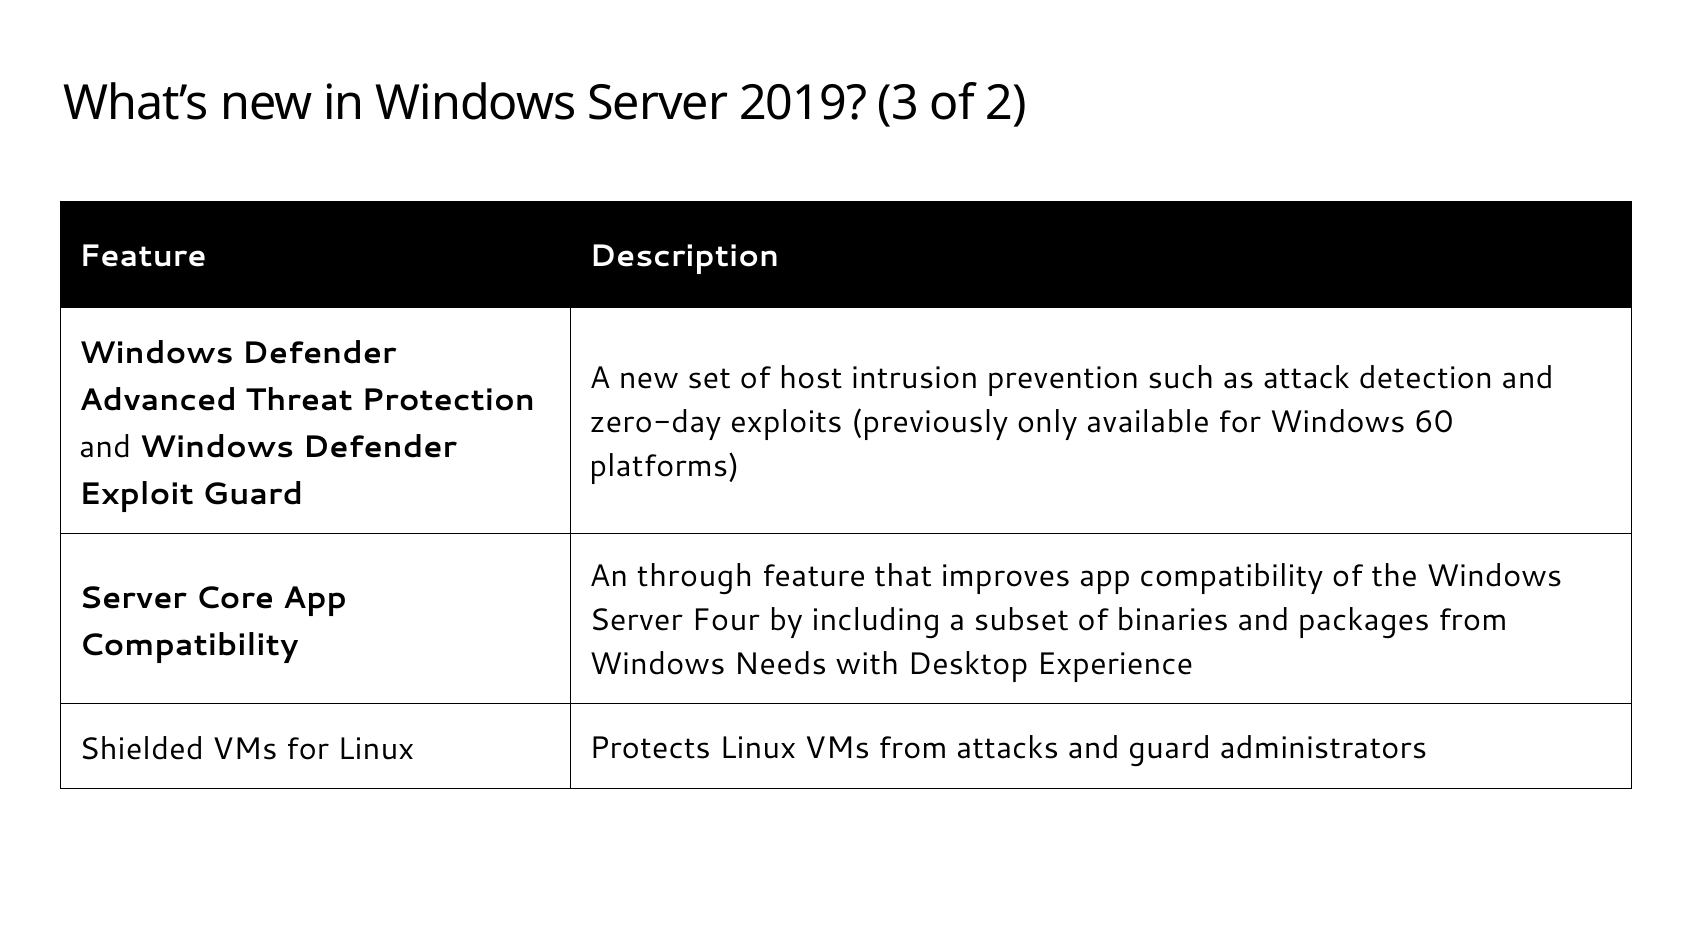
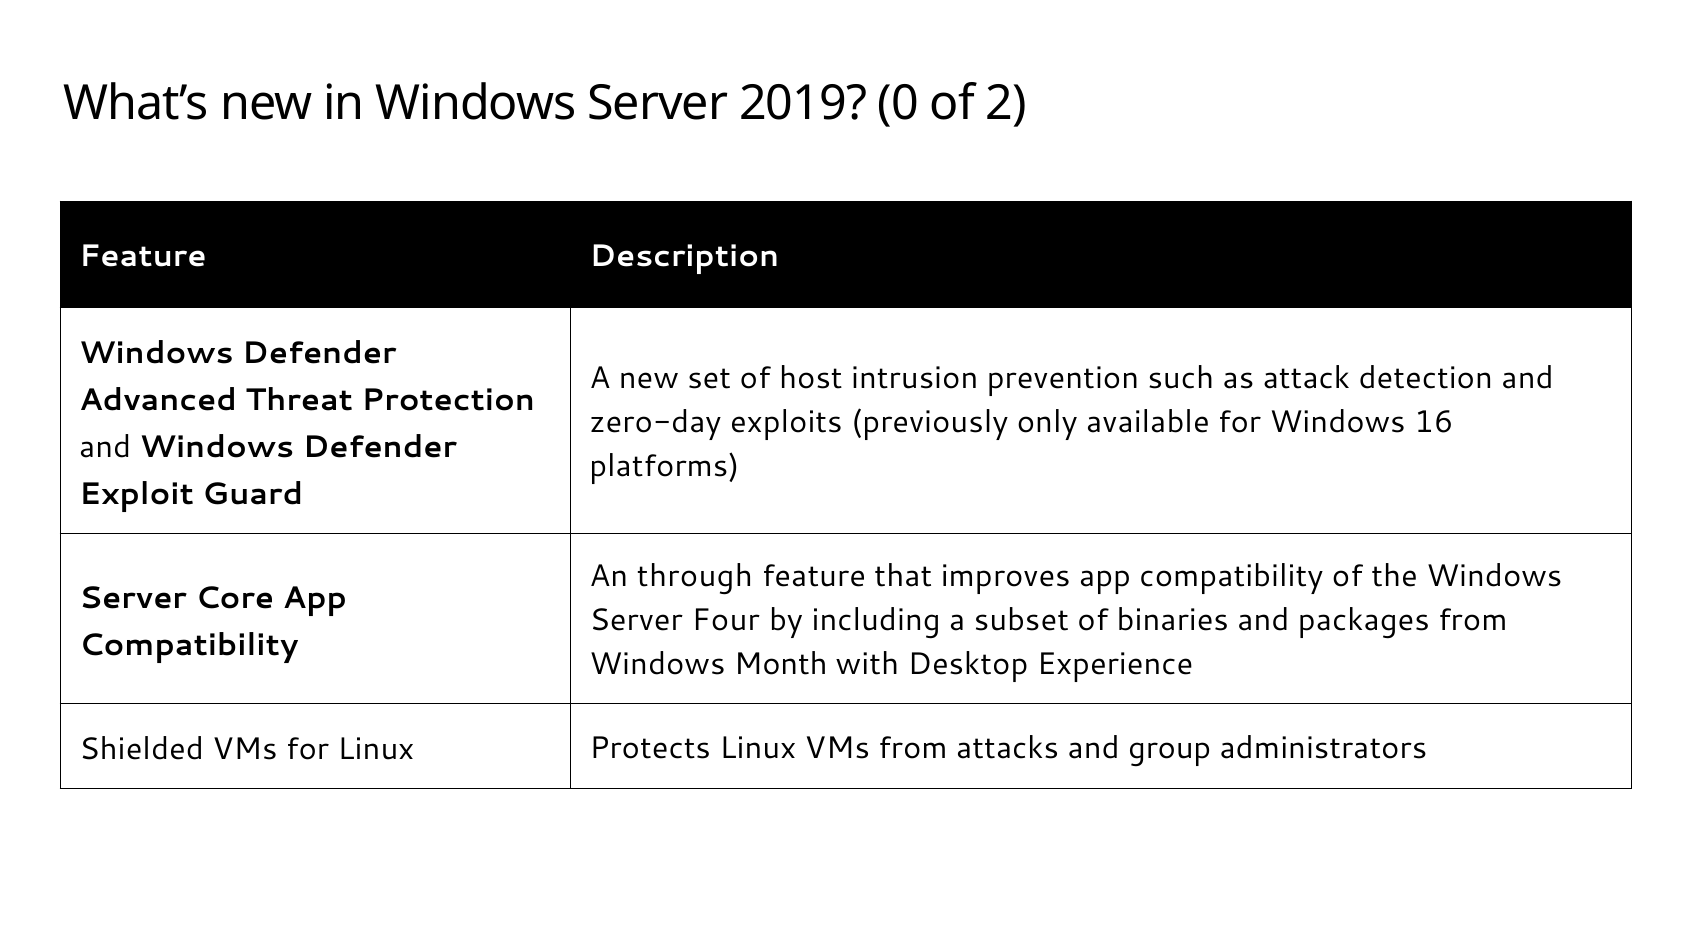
3: 3 -> 0 (899, 103)
60: 60 -> 16 (1434, 422)
Needs: Needs -> Month (781, 664)
and guard: guard -> group (1170, 747)
